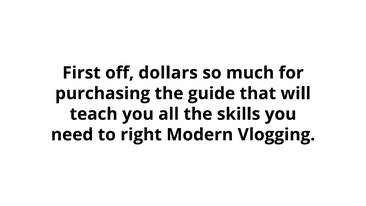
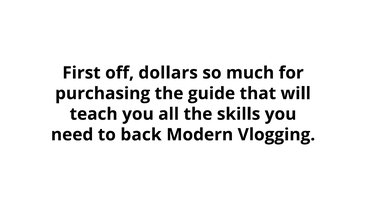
right: right -> back (141, 135)
